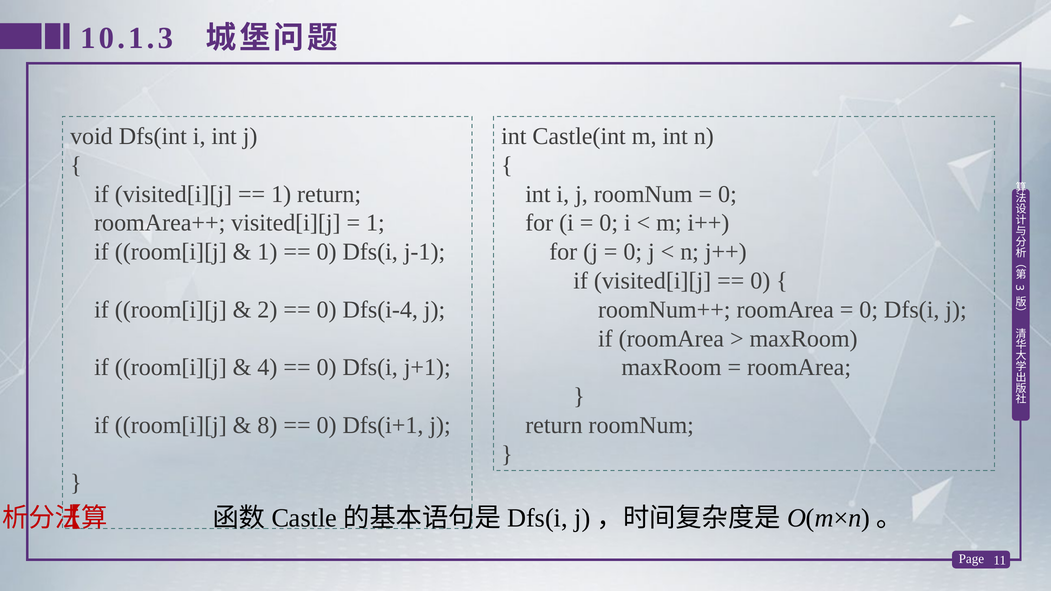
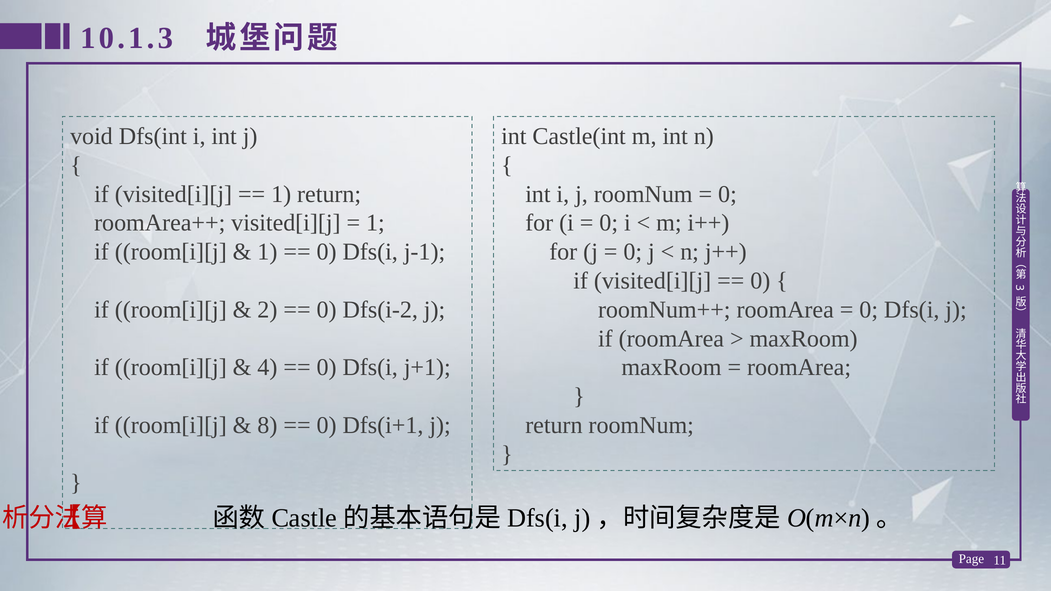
Dfs(i-4: Dfs(i-4 -> Dfs(i-2 (380, 310)
